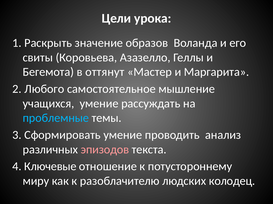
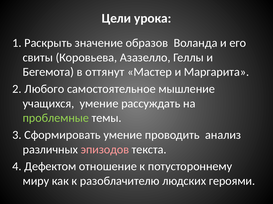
проблемные colour: light blue -> light green (56, 118)
Ключевые: Ключевые -> Дефектом (50, 167)
колодец: колодец -> героями (232, 182)
